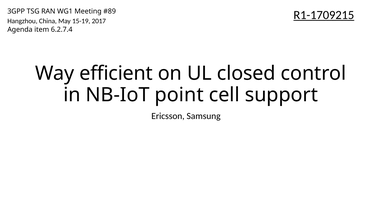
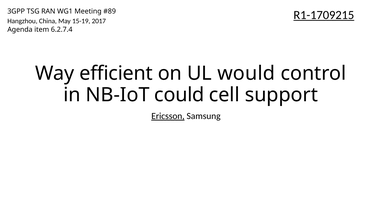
closed: closed -> would (246, 74)
point: point -> could (179, 95)
Ericsson underline: none -> present (168, 116)
